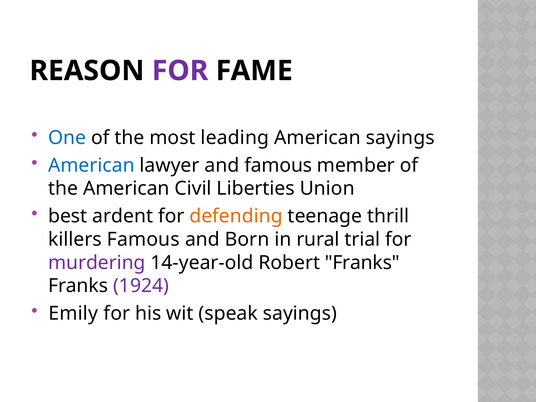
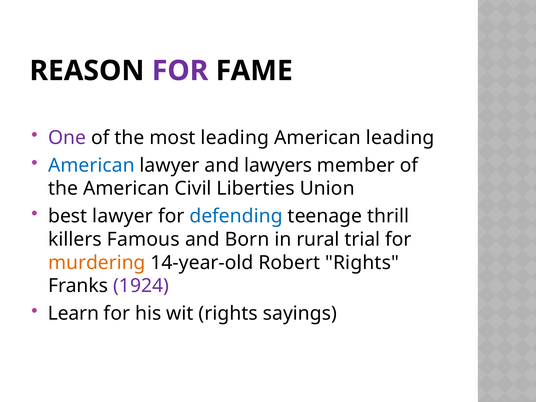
One colour: blue -> purple (67, 138)
American sayings: sayings -> leading (400, 138)
and famous: famous -> lawyers (278, 165)
best ardent: ardent -> lawyer (123, 216)
defending colour: orange -> blue (236, 216)
murdering colour: purple -> orange (97, 263)
Robert Franks: Franks -> Rights (362, 263)
Emily: Emily -> Learn (73, 314)
wit speak: speak -> rights (228, 314)
